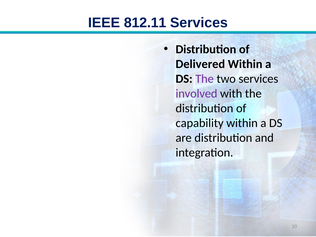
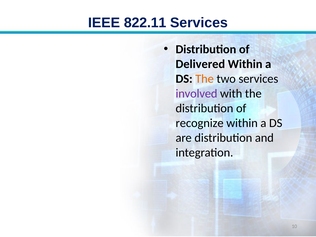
812.11: 812.11 -> 822.11 (145, 23)
The colour: purple -> orange (205, 79)
capability: capability -> recognize (200, 123)
